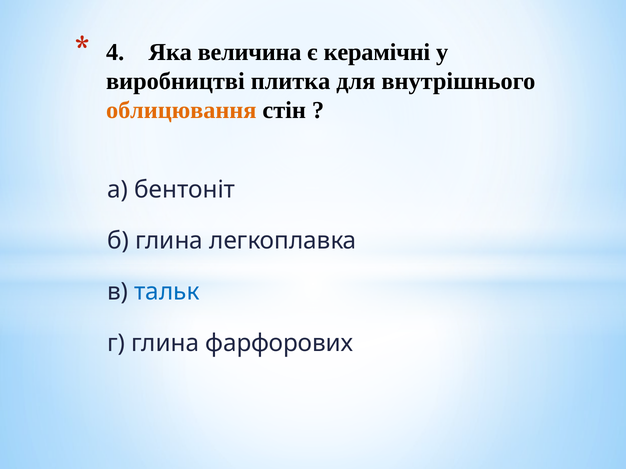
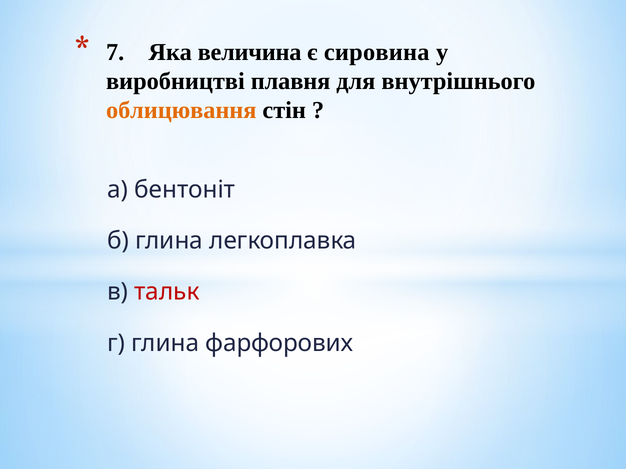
4: 4 -> 7 (115, 52)
керамічні: керамічні -> сировина (377, 52)
плитка: плитка -> плавня (291, 81)
тальк colour: blue -> red (167, 292)
